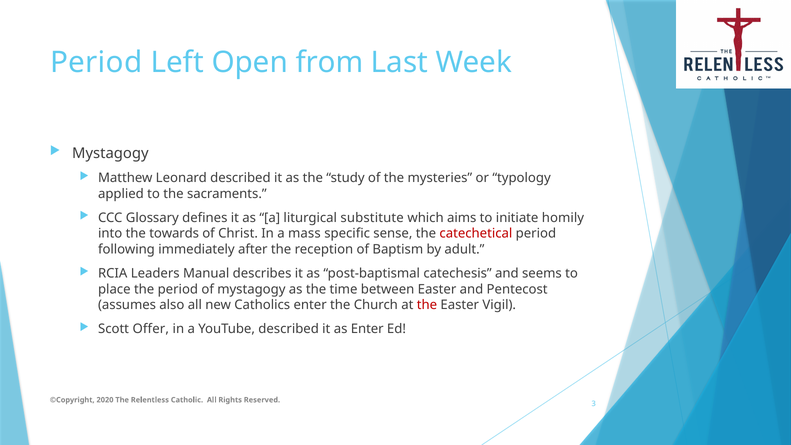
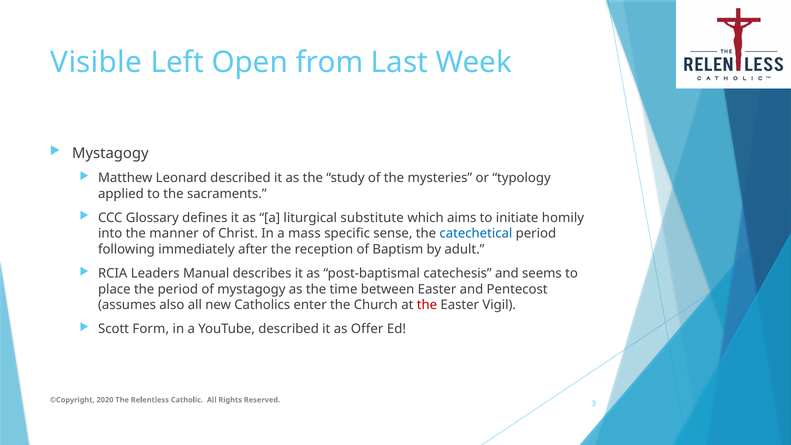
Period: Period -> Visible (96, 62)
towards: towards -> manner (174, 234)
catechetical colour: red -> blue (476, 234)
Offer: Offer -> Form (151, 329)
as Enter: Enter -> Offer (367, 329)
